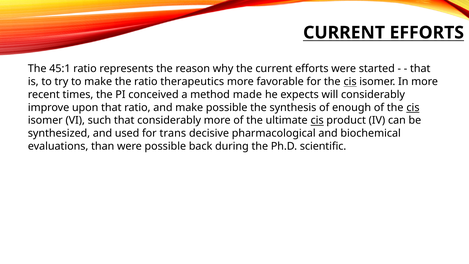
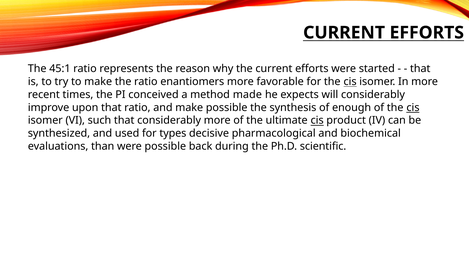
therapeutics: therapeutics -> enantiomers (192, 82)
trans: trans -> types (173, 133)
